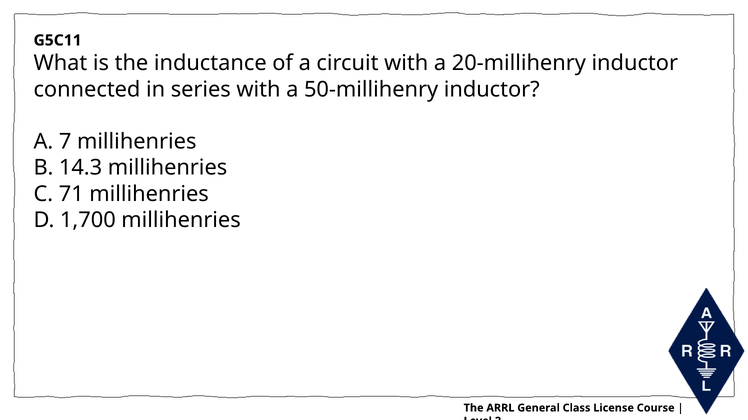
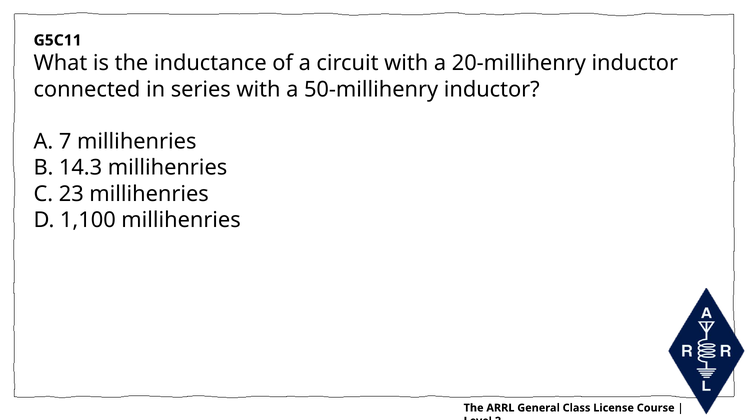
71: 71 -> 23 (71, 194)
1,700: 1,700 -> 1,100 (88, 220)
